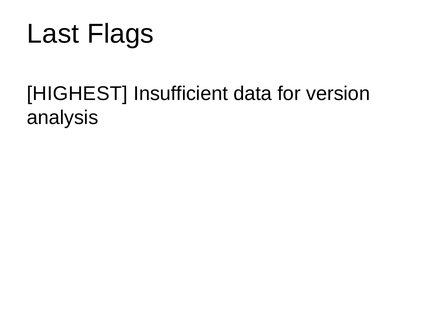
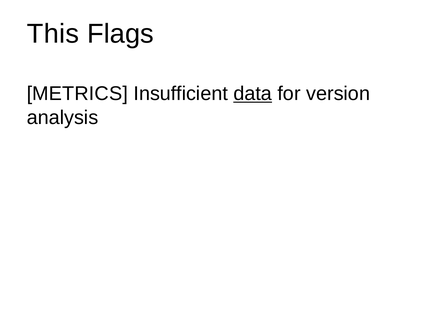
Last: Last -> This (53, 34)
HIGHEST: HIGHEST -> METRICS (77, 94)
data underline: none -> present (253, 94)
